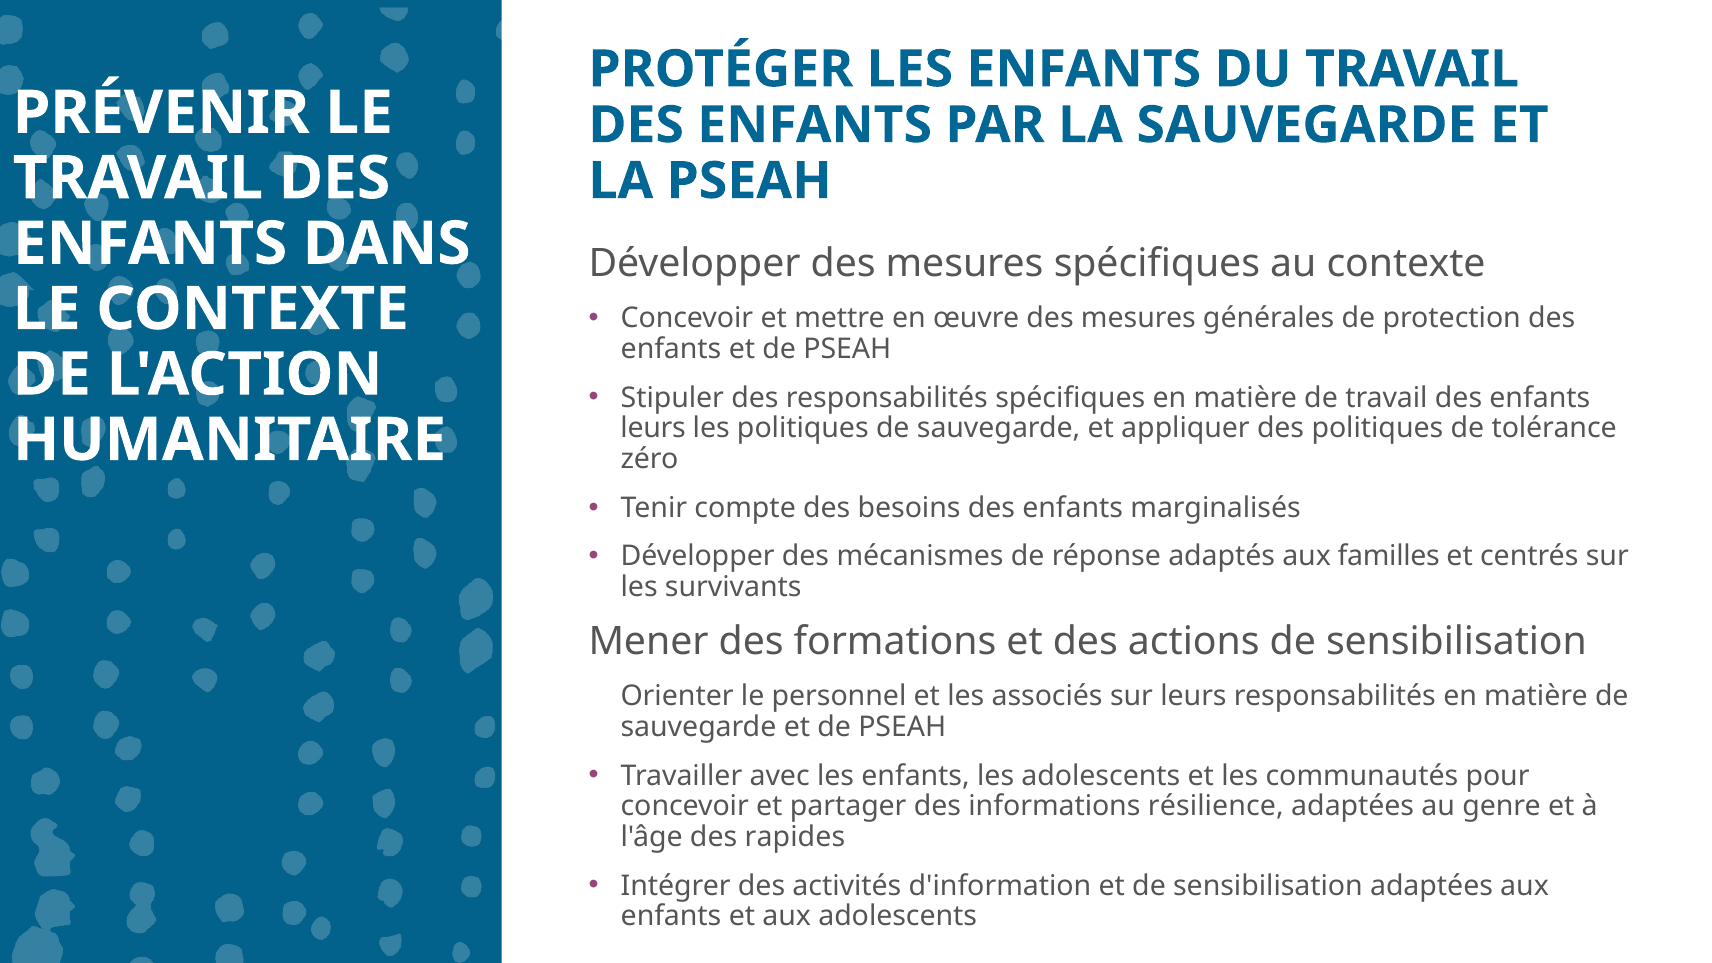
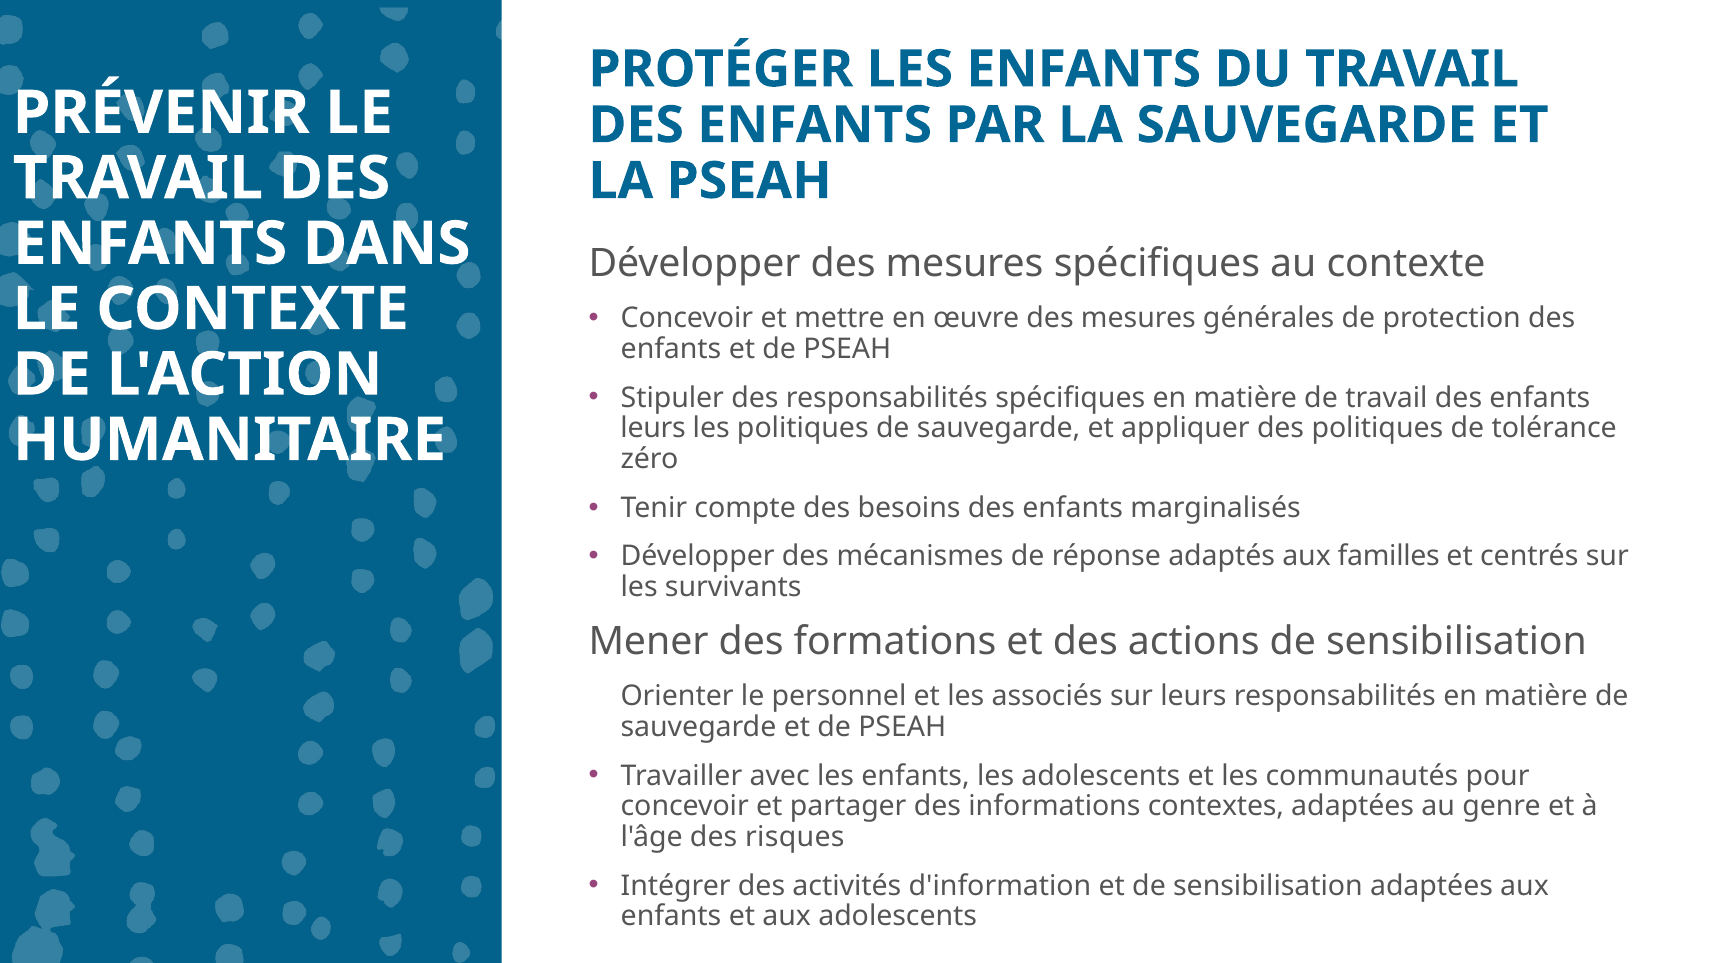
résilience: résilience -> contextes (1216, 806)
rapides: rapides -> risques (795, 837)
